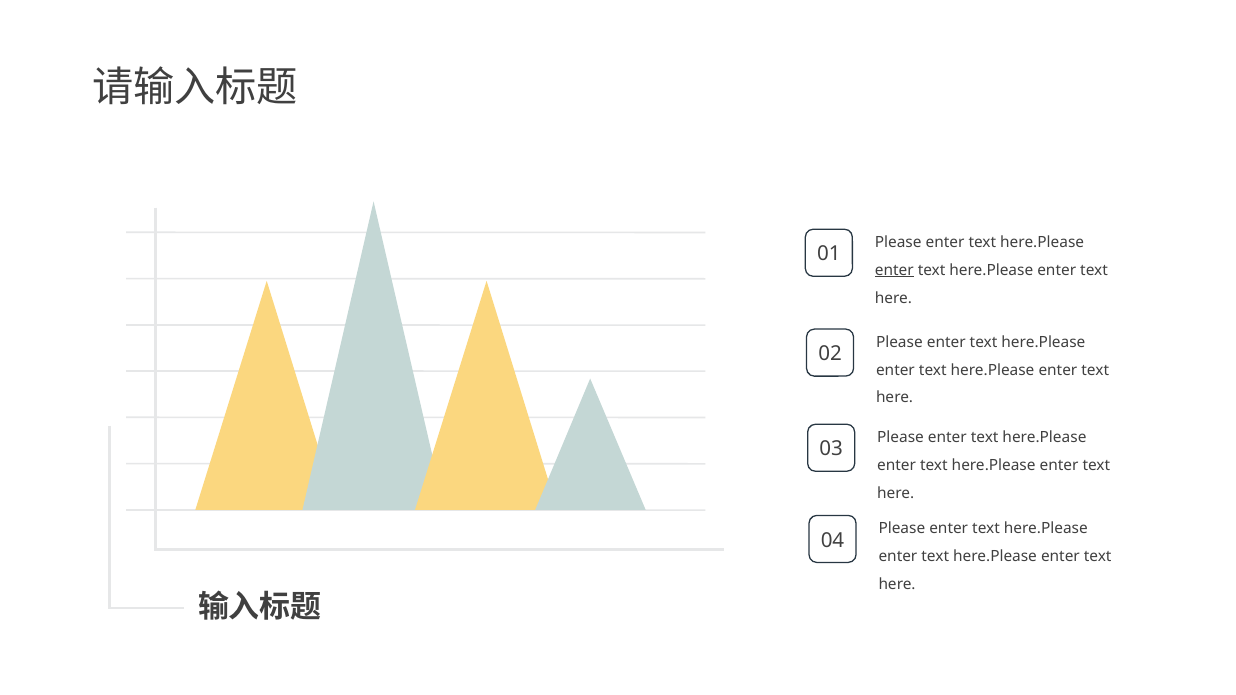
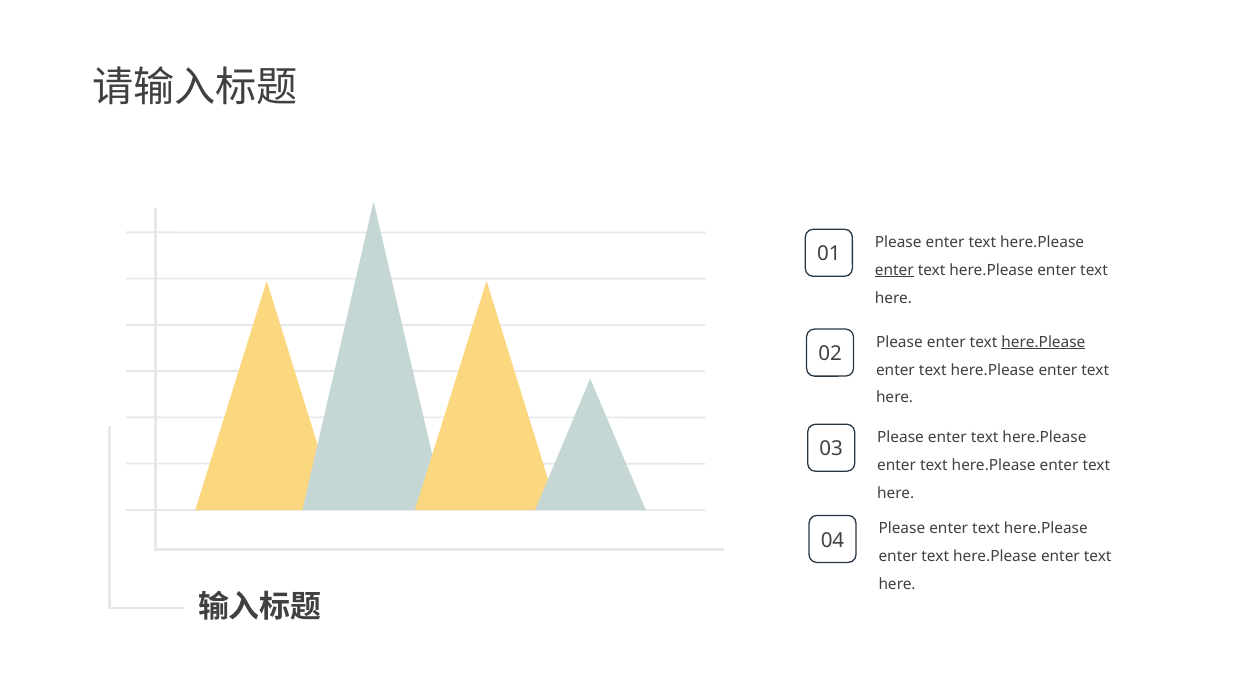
here.Please underline: none -> present (1043, 342)
